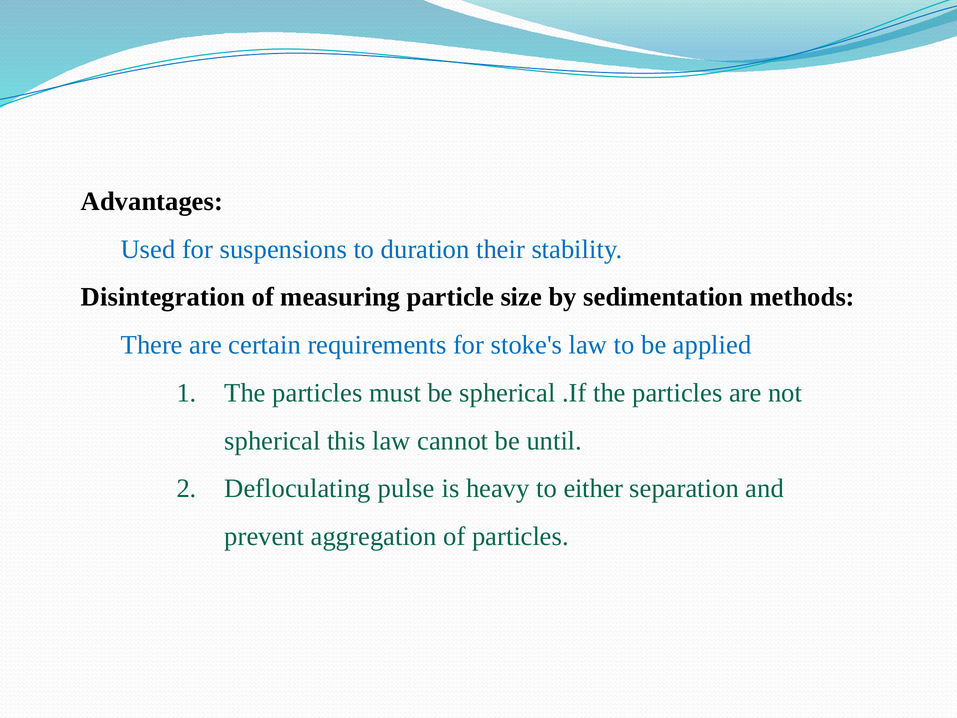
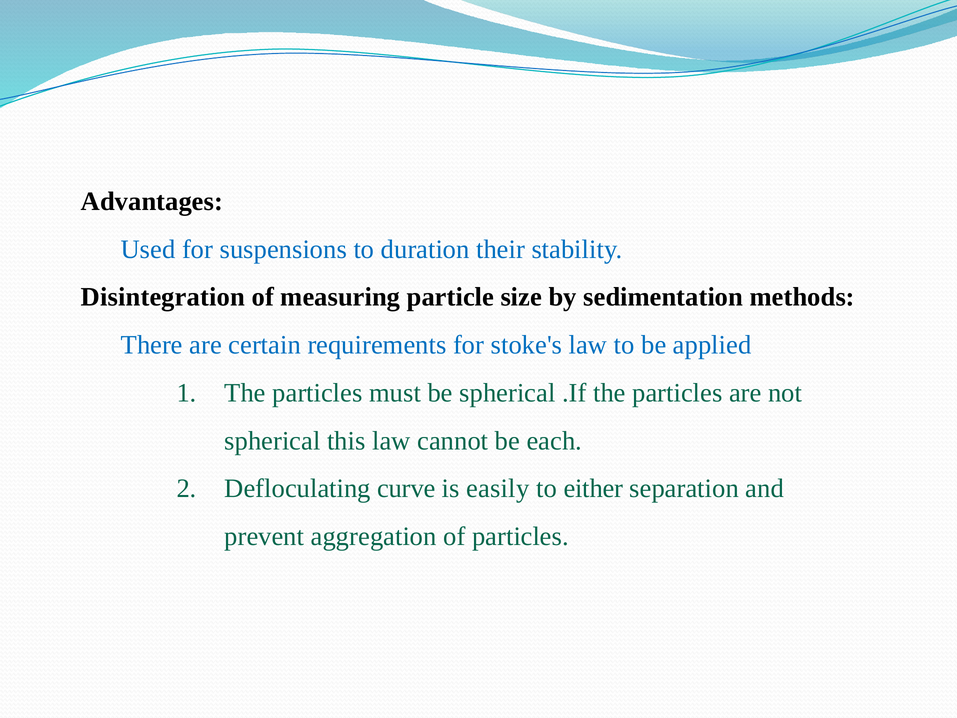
until: until -> each (554, 441)
pulse: pulse -> curve (406, 488)
heavy: heavy -> easily (498, 488)
